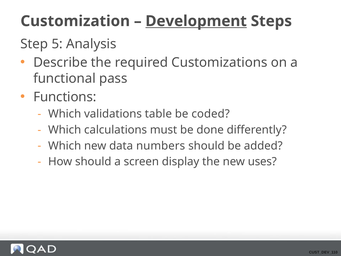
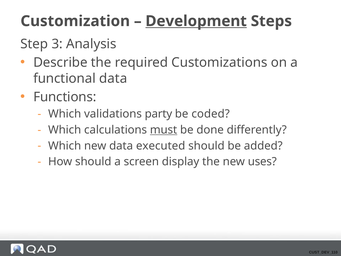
5: 5 -> 3 (57, 44)
functional pass: pass -> data (113, 78)
table: table -> party (158, 114)
must underline: none -> present (164, 130)
numbers: numbers -> executed (161, 146)
